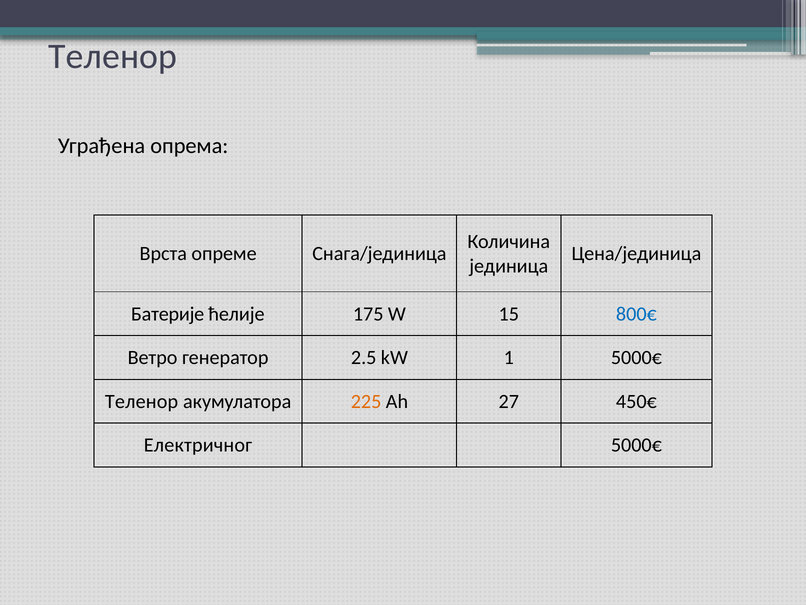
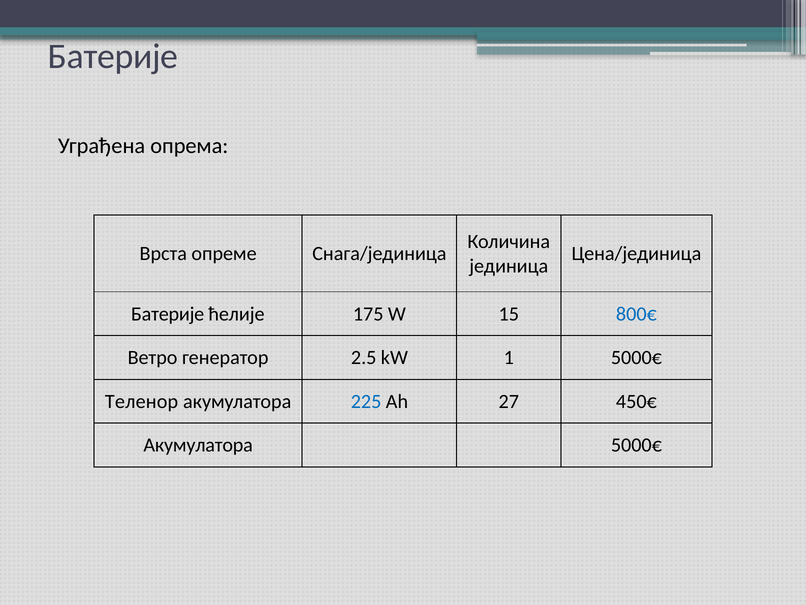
Теленор: Теленор -> Батерије (113, 56)
225 colour: orange -> blue (366, 401)
Електричног: Електричног -> Акумулатора (198, 445)
